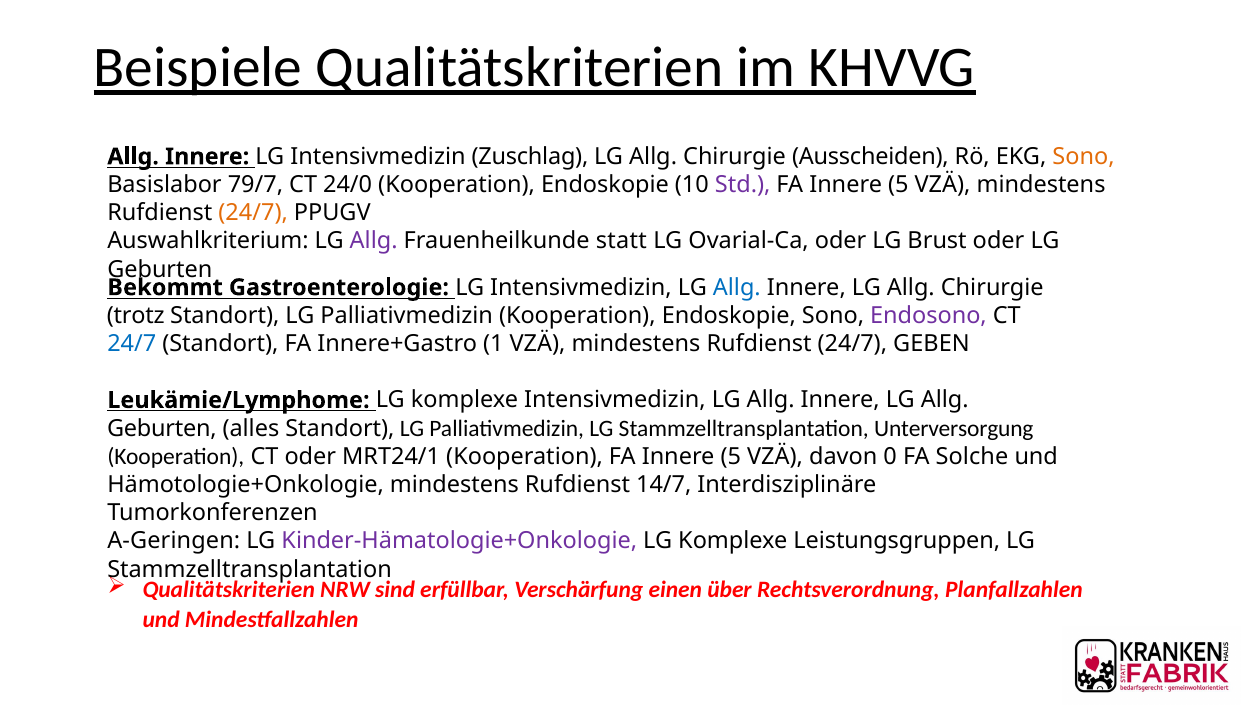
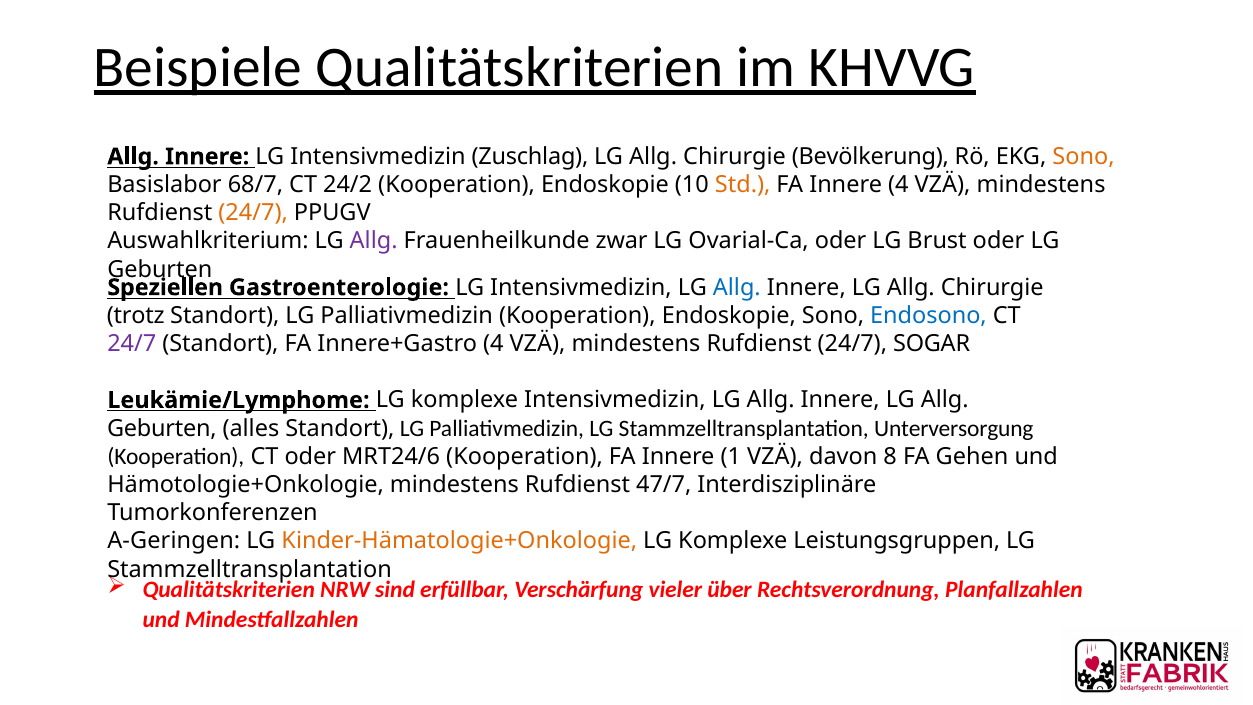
Ausscheiden: Ausscheiden -> Bevölkerung (870, 157)
79/7: 79/7 -> 68/7 (255, 185)
24/0: 24/0 -> 24/2 (348, 185)
Std colour: purple -> orange (743, 185)
5: 5 -> 4 (898, 185)
statt: statt -> zwar (622, 241)
Bekommt: Bekommt -> Speziellen (165, 287)
Endosono colour: purple -> blue (928, 316)
24/7 colour: blue -> purple (132, 344)
Innere+Gastro 1: 1 -> 4 (493, 344)
GEBEN: GEBEN -> SOGAR (932, 344)
MRT24/1: MRT24/1 -> MRT24/6 (391, 456)
Kooperation FA Innere 5: 5 -> 1 (731, 456)
0: 0 -> 8 (890, 456)
Solche: Solche -> Gehen (972, 456)
14/7: 14/7 -> 47/7 (664, 485)
Kinder-Hämatologie+Onkologie colour: purple -> orange (459, 541)
einen: einen -> vieler (675, 590)
